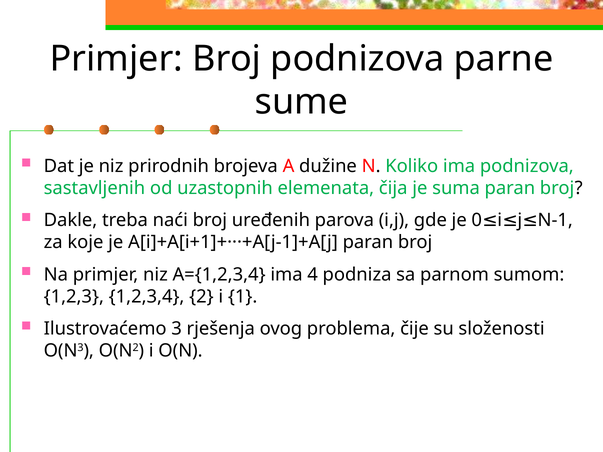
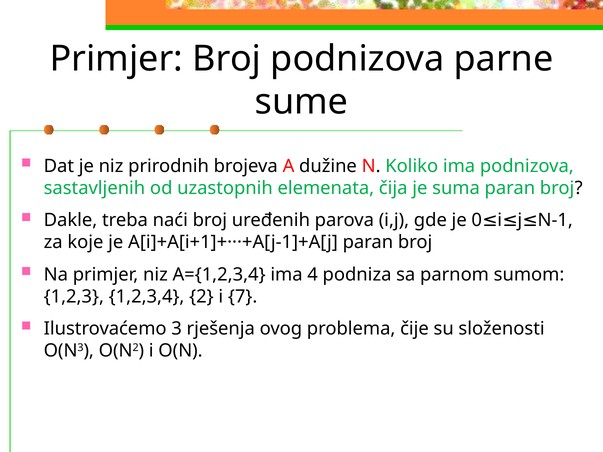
1: 1 -> 7 (243, 297)
